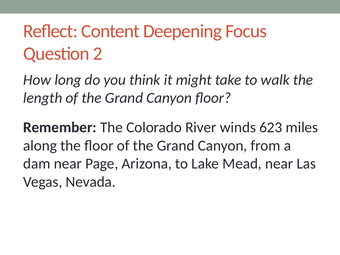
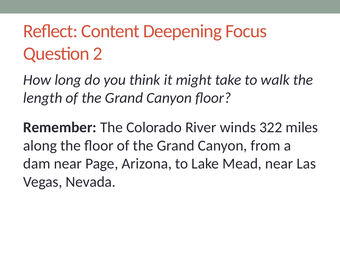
623: 623 -> 322 (271, 127)
